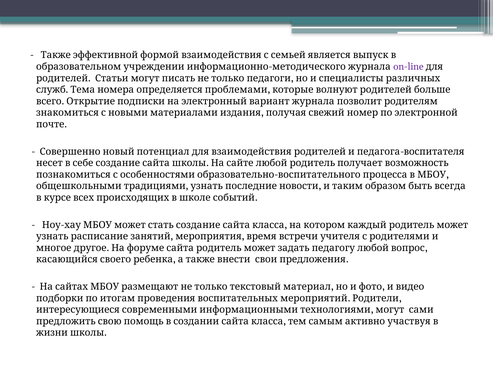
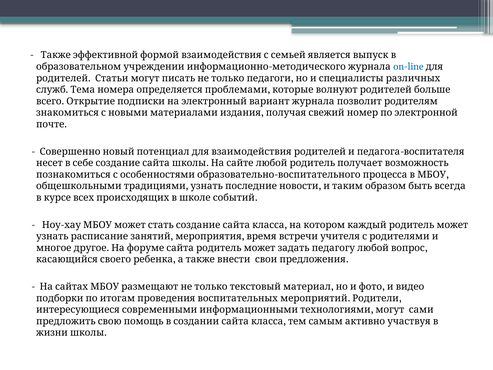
on-line colour: purple -> blue (408, 67)
